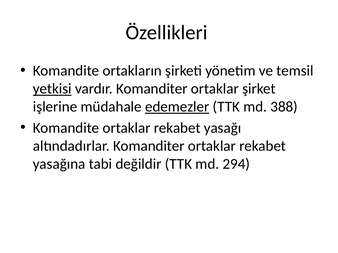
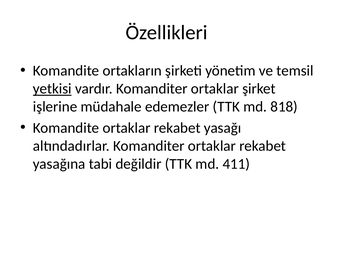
edemezler underline: present -> none (177, 107)
388: 388 -> 818 (284, 107)
294: 294 -> 411 (236, 164)
